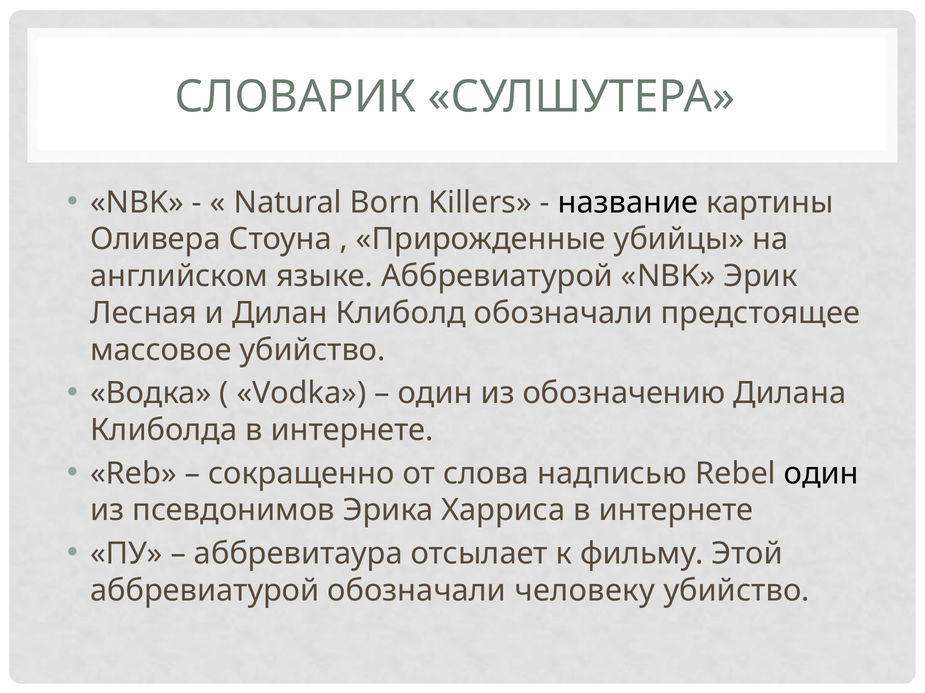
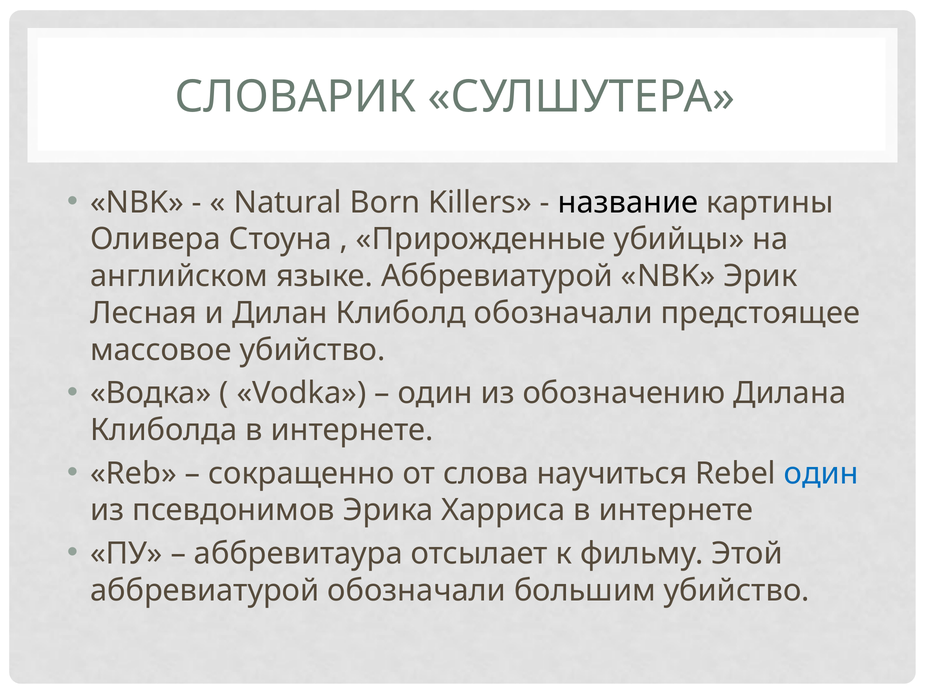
надписью: надписью -> научиться (612, 474)
один colour: black -> blue (821, 474)
человеку: человеку -> большим (585, 591)
